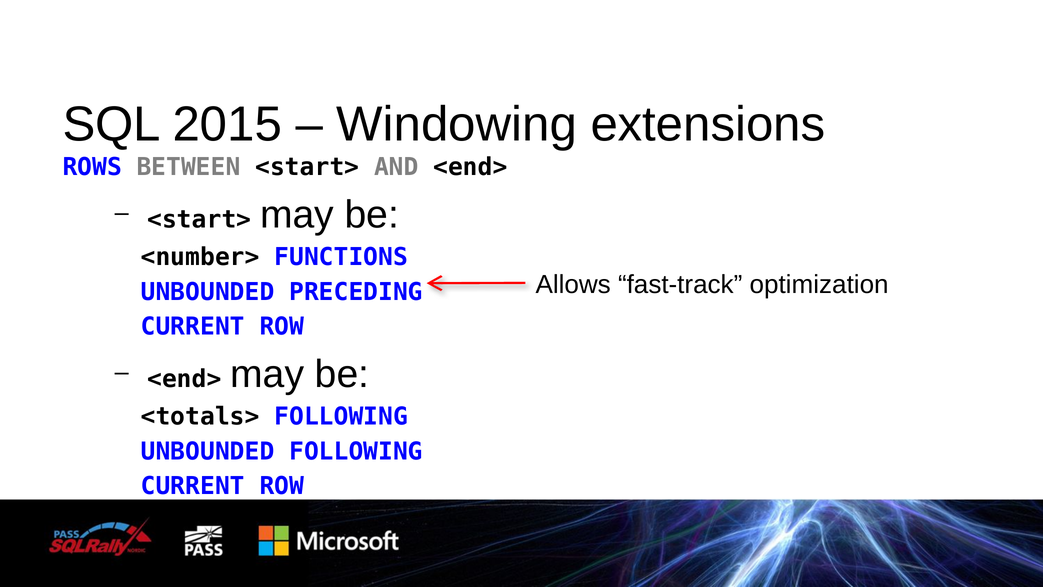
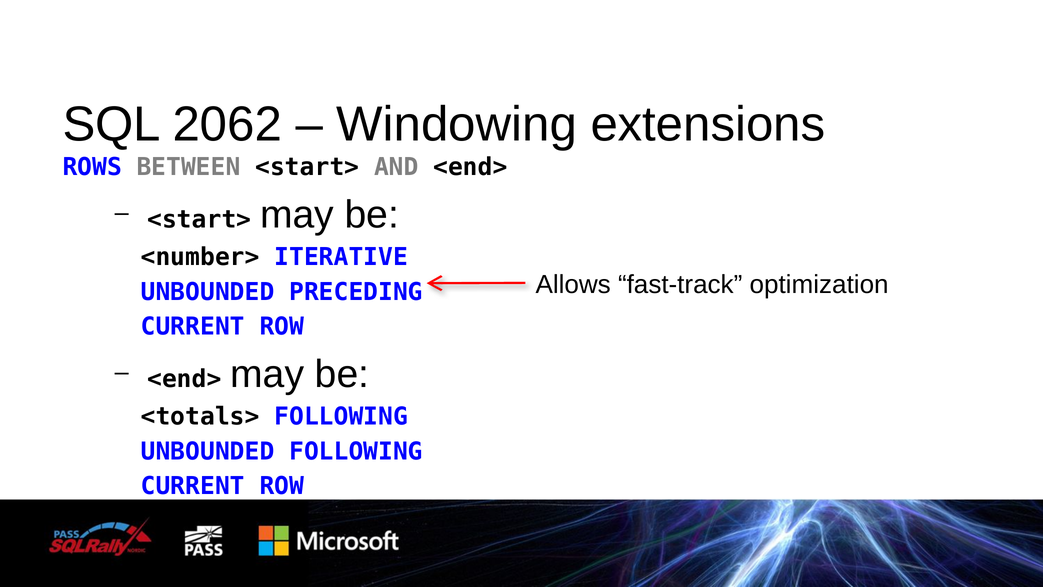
2015: 2015 -> 2062 (227, 125)
FUNCTIONS: FUNCTIONS -> ITERATIVE (341, 257)
